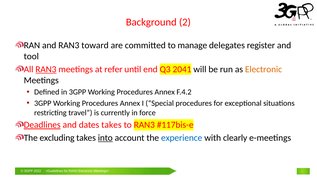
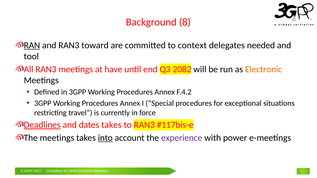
Background 2: 2 -> 8 (185, 22)
RAN underline: none -> present (32, 45)
manage: manage -> context (192, 45)
register: register -> needed (261, 45)
RAN3 underline: present -> none (46, 69)
refer: refer -> have (113, 69)
2041: 2041 -> 2082 (182, 69)
The excluding: excluding -> meetings (57, 138)
experience colour: blue -> purple (182, 138)
clearly: clearly -> power (235, 138)
